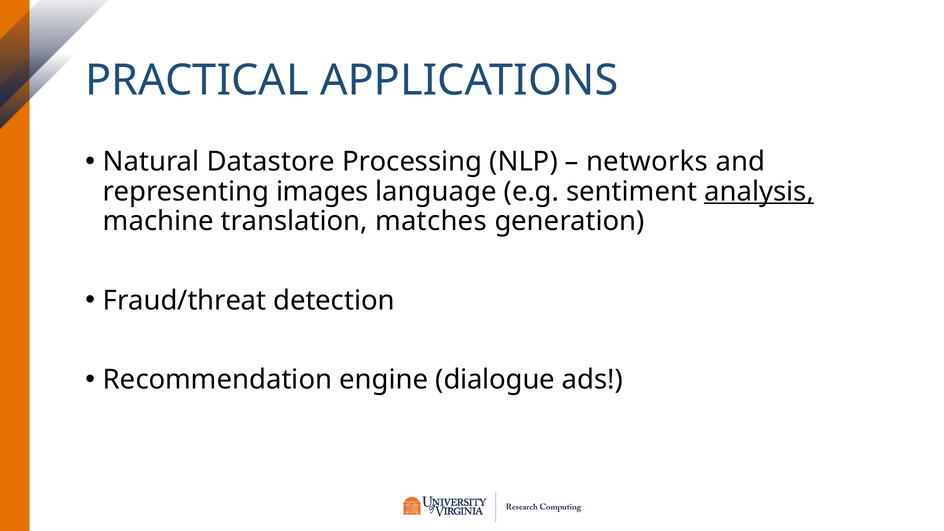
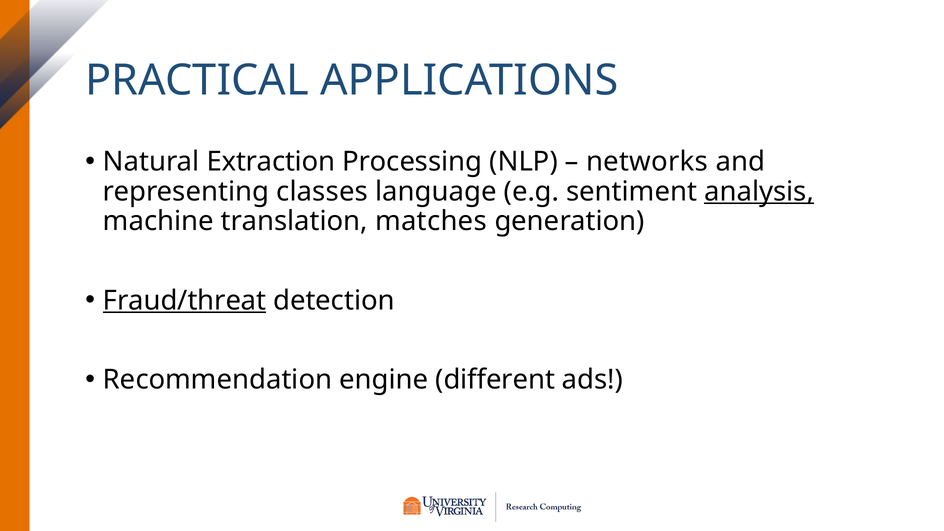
Datastore: Datastore -> Extraction (271, 162)
images: images -> classes (322, 192)
Fraud/threat underline: none -> present (185, 300)
dialogue: dialogue -> different (495, 380)
